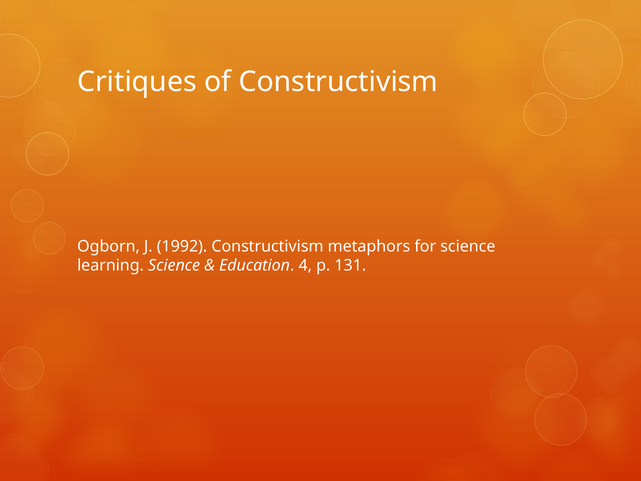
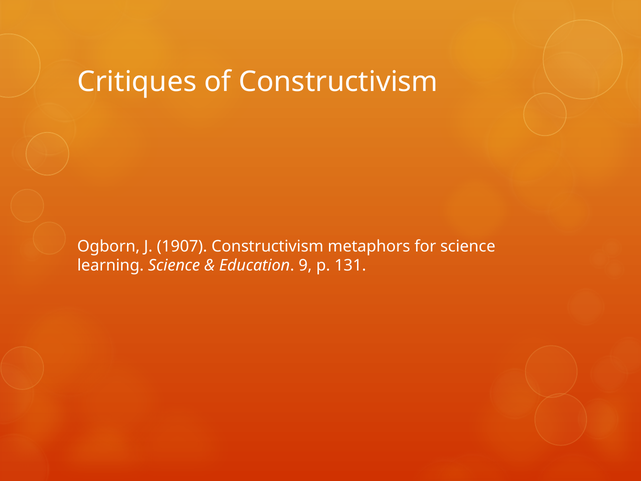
1992: 1992 -> 1907 (182, 246)
4: 4 -> 9 (305, 266)
